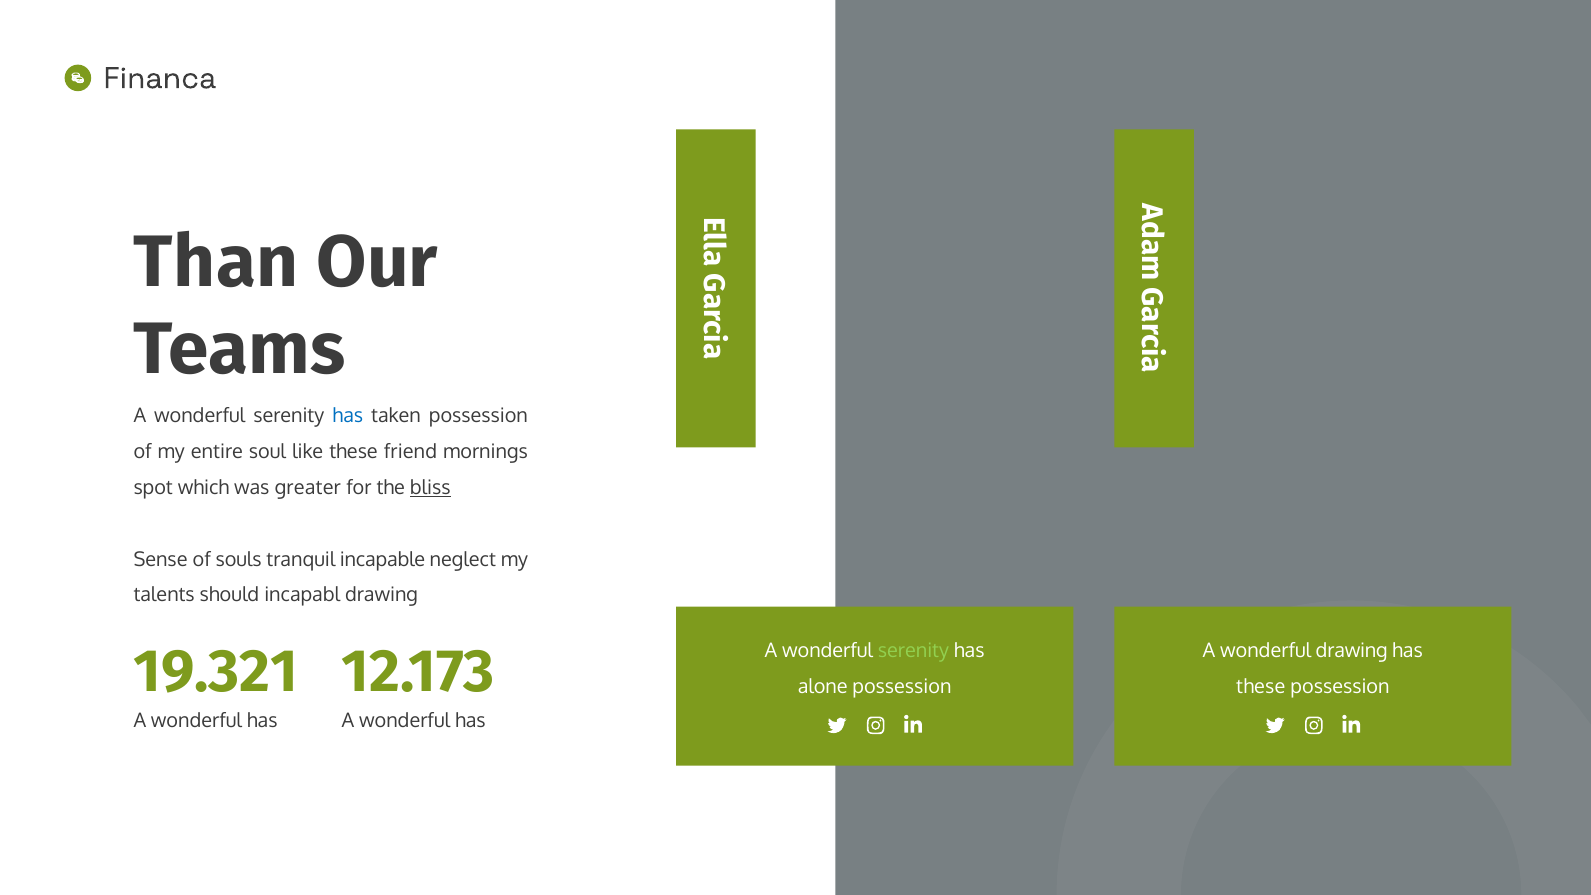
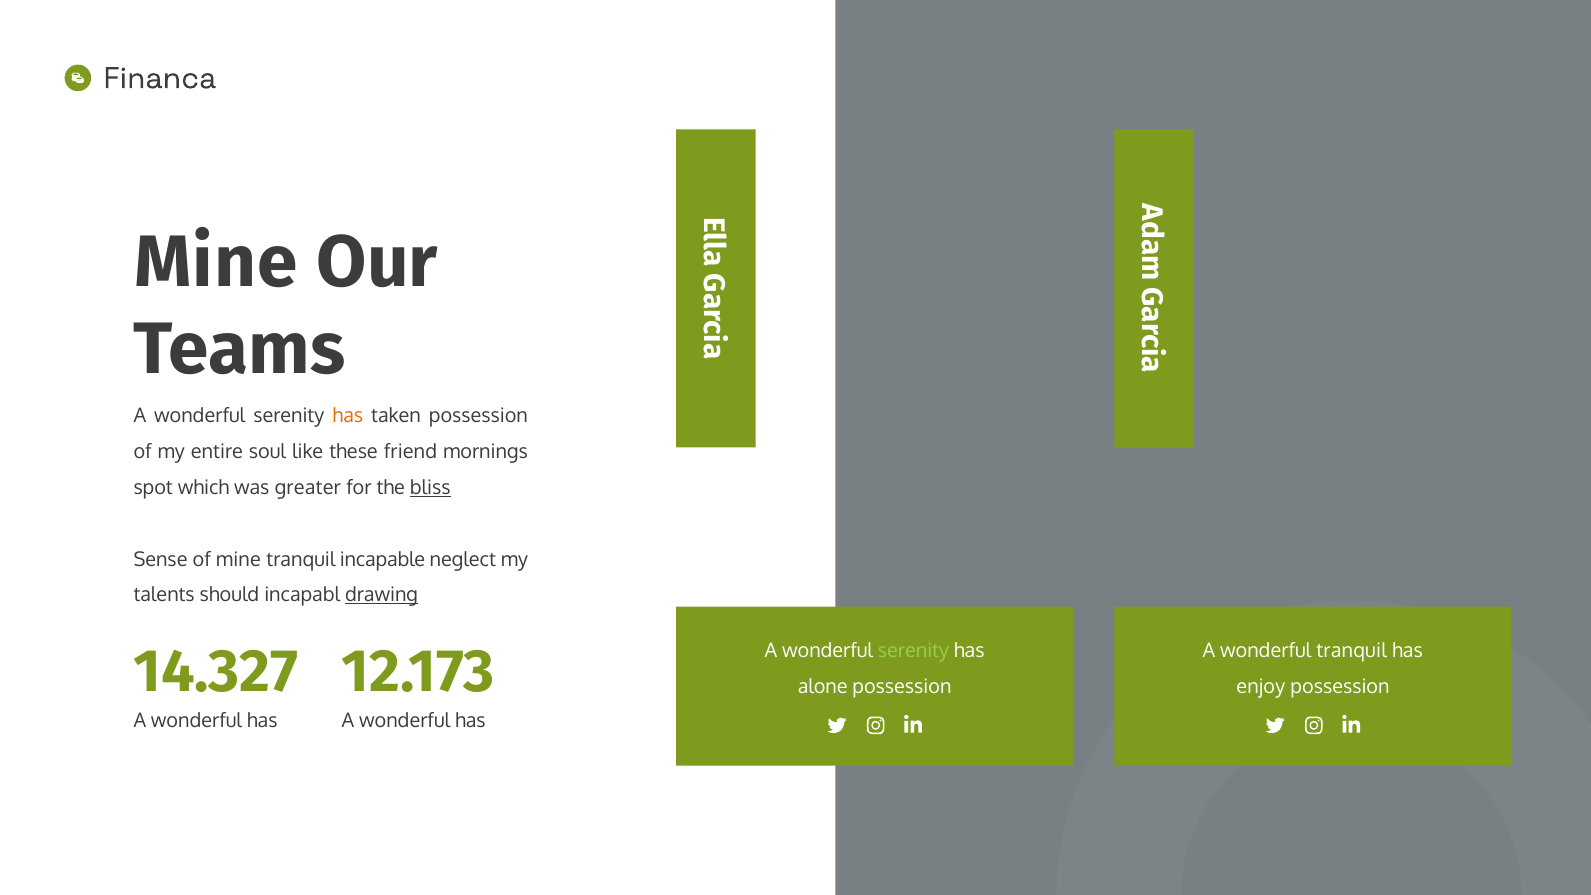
Than: Than -> Mine (216, 262)
has colour: blue -> orange (348, 416)
of souls: souls -> mine (238, 559)
drawing underline: none -> present (382, 595)
wonderful drawing: drawing -> tranquil (1352, 651)
19.321: 19.321 -> 14.327 (216, 672)
these: these -> enjoy (1261, 686)
